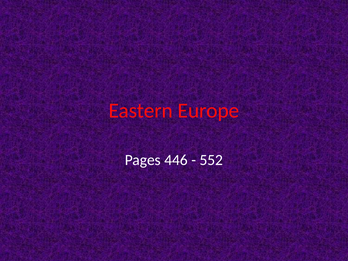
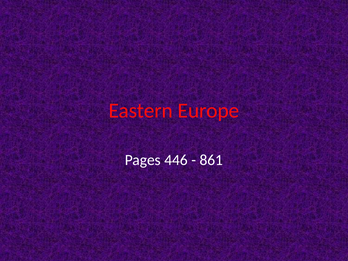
552: 552 -> 861 (211, 160)
